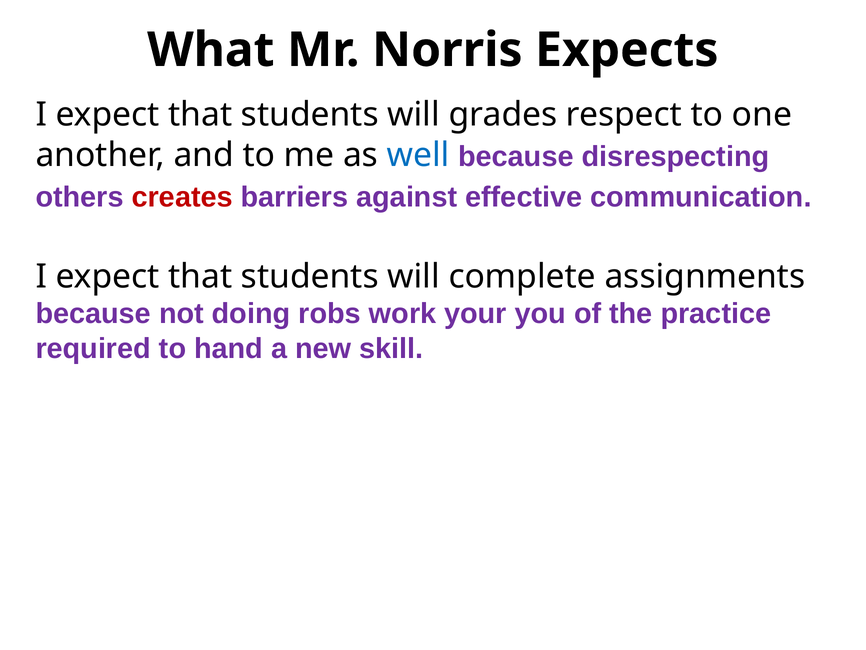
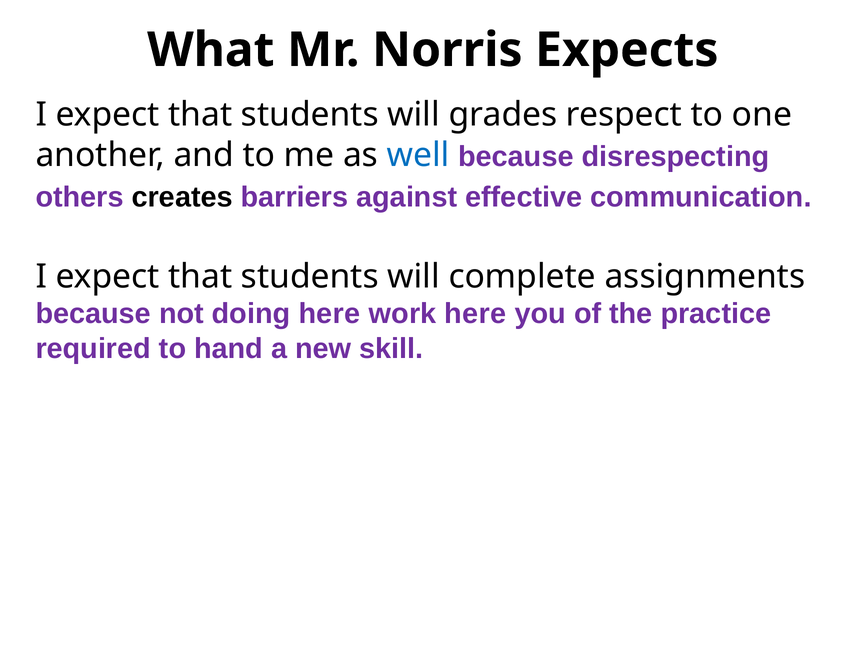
creates colour: red -> black (182, 197)
doing robs: robs -> here (329, 314)
work your: your -> here (475, 314)
